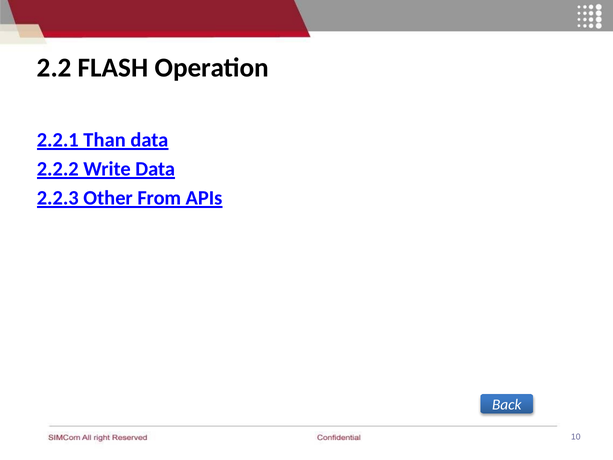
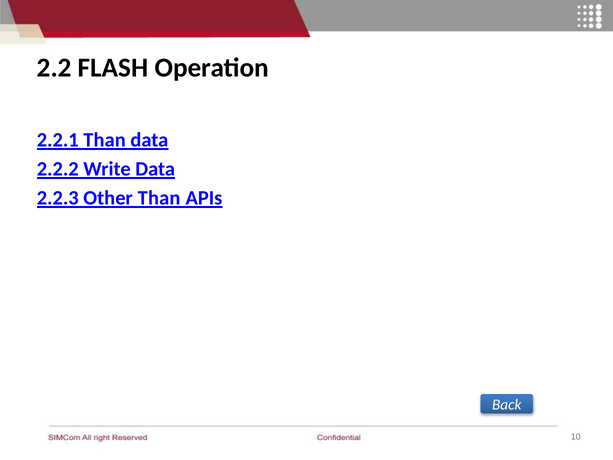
Other From: From -> Than (159, 198)
